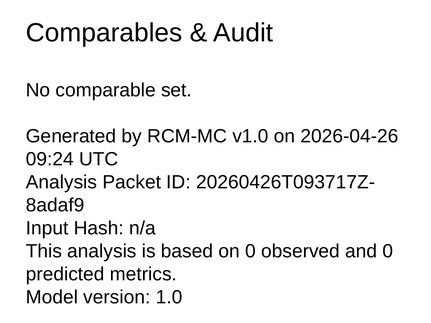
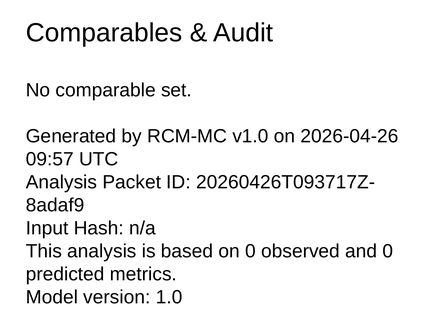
09:24: 09:24 -> 09:57 (50, 159)
